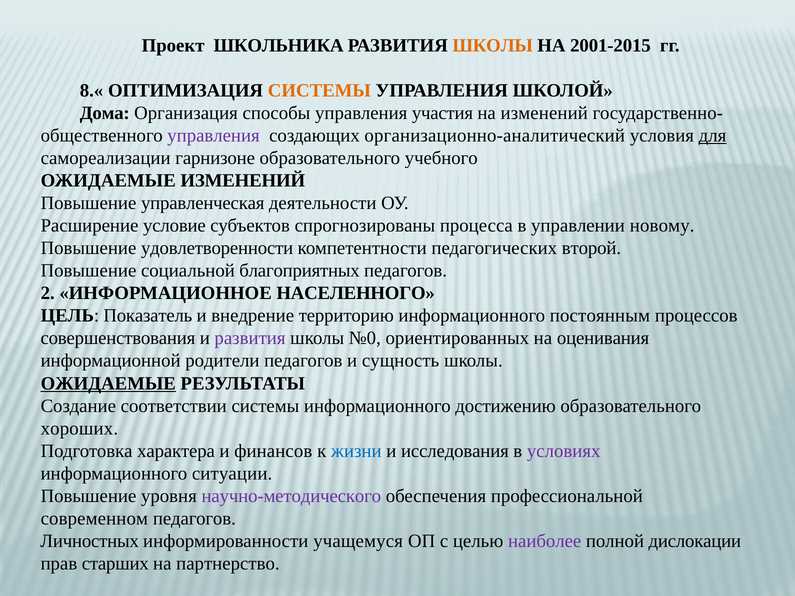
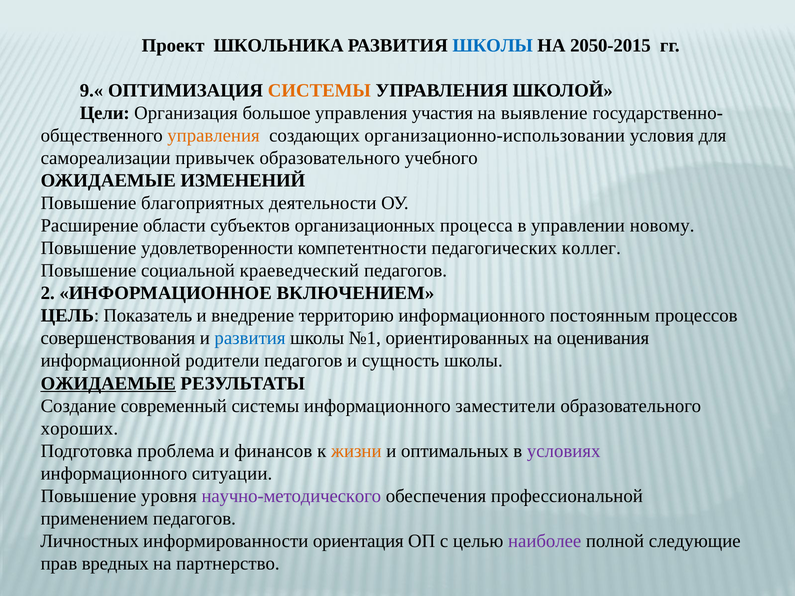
ШКОЛЫ colour: orange -> blue (493, 45)
2001-2015: 2001-2015 -> 2050-2015 (610, 45)
8.«: 8.« -> 9.« (92, 91)
Дома: Дома -> Цели (105, 113)
способы: способы -> большое (277, 113)
на изменений: изменений -> выявление (544, 113)
управления colour: purple -> orange (214, 136)
организационно-аналитический: организационно-аналитический -> организационно-использовании (495, 136)
для underline: present -> none (712, 136)
гарнизоне: гарнизоне -> привычек (215, 158)
управленческая: управленческая -> благоприятных (203, 203)
условие: условие -> области (174, 226)
спрогнозированы: спрогнозированы -> организационных (365, 226)
второй: второй -> коллег (591, 248)
благоприятных: благоприятных -> краеведческий (299, 271)
НАСЕЛЕННОГО: НАСЕЛЕННОГО -> ВКЛЮЧЕНИЕМ (355, 293)
развития colour: purple -> blue (250, 338)
№0: №0 -> №1 (365, 338)
соответствии: соответствии -> современный (174, 406)
достижению: достижению -> заместители (505, 406)
характера: характера -> проблема (176, 451)
жизни colour: blue -> orange (356, 451)
исследования: исследования -> оптимальных (455, 451)
современном: современном -> применением (94, 519)
учащемуся: учащемуся -> ориентация (358, 541)
дислокации: дислокации -> следующие (695, 541)
старших: старших -> вредных (115, 564)
